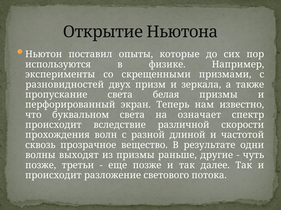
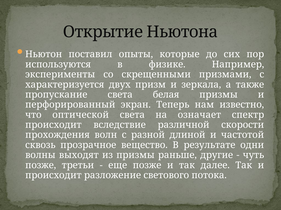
разновидностей: разновидностей -> характеризуется (65, 85)
буквальном: буквальном -> оптической (81, 115)
